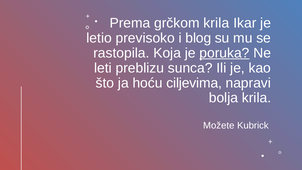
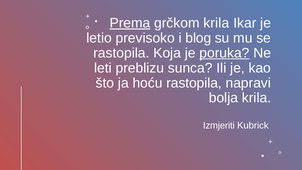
Prema underline: none -> present (130, 23)
hoću ciljevima: ciljevima -> rastopila (194, 83)
Možete: Možete -> Izmjeriti (219, 125)
